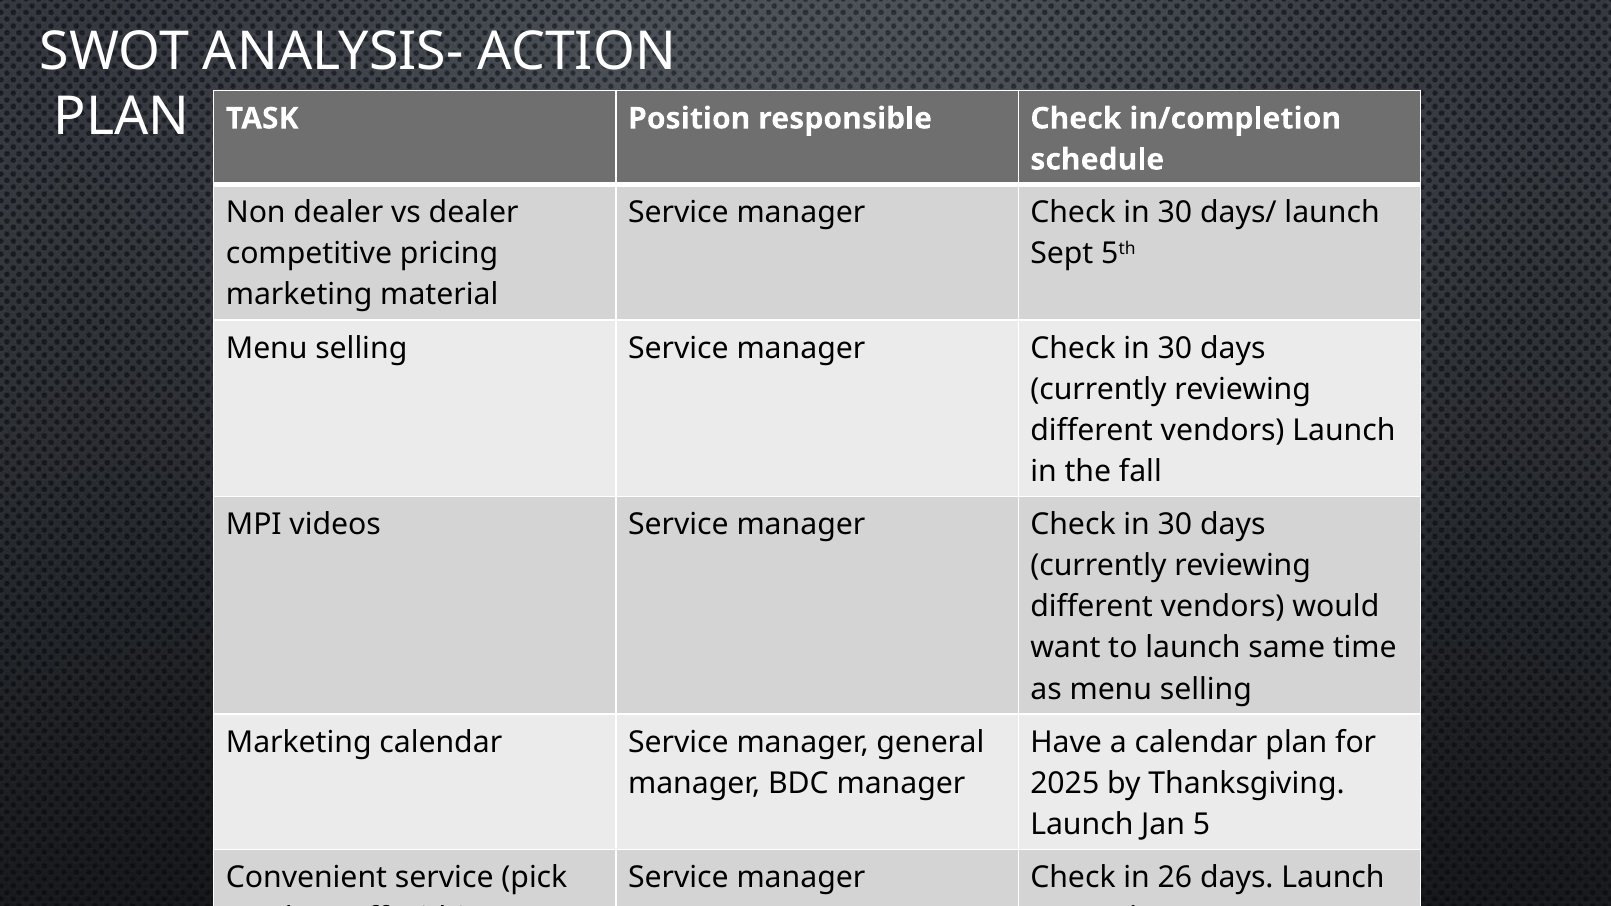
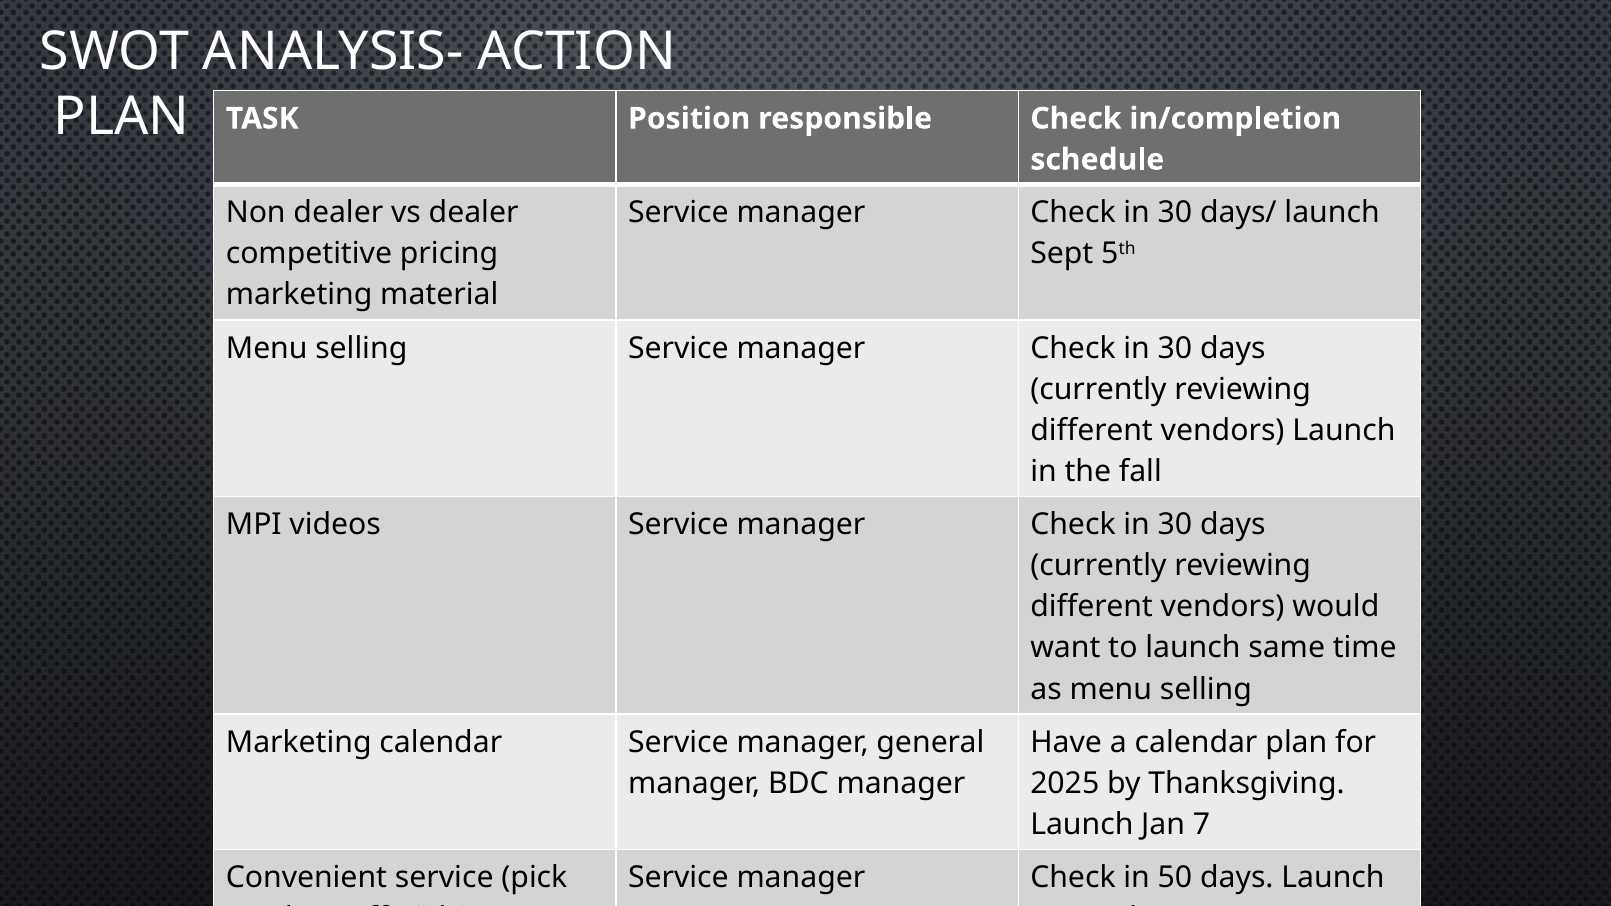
5: 5 -> 7 (1202, 825)
26: 26 -> 50 (1175, 878)
